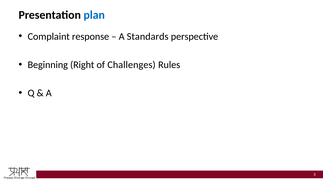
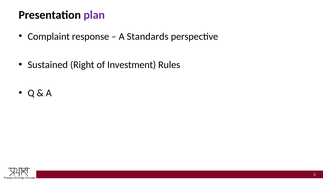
plan colour: blue -> purple (94, 15)
Beginning: Beginning -> Sustained (48, 65)
Challenges: Challenges -> Investment (132, 65)
